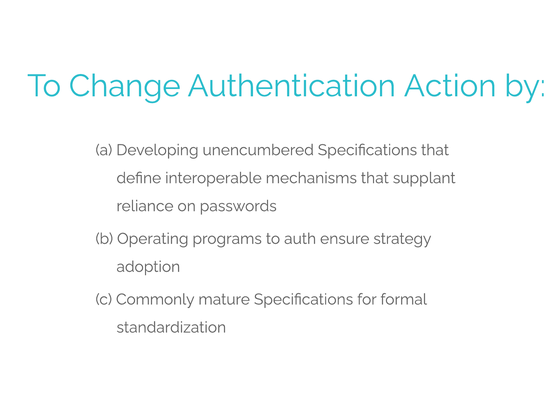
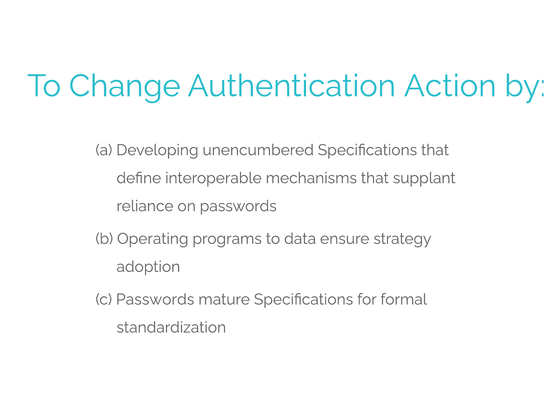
auth: auth -> data (300, 238)
c Commonly: Commonly -> Passwords (155, 299)
